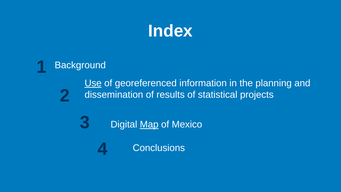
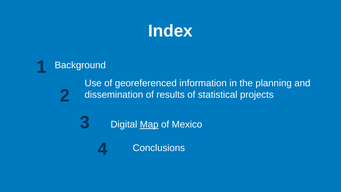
Use underline: present -> none (93, 83)
